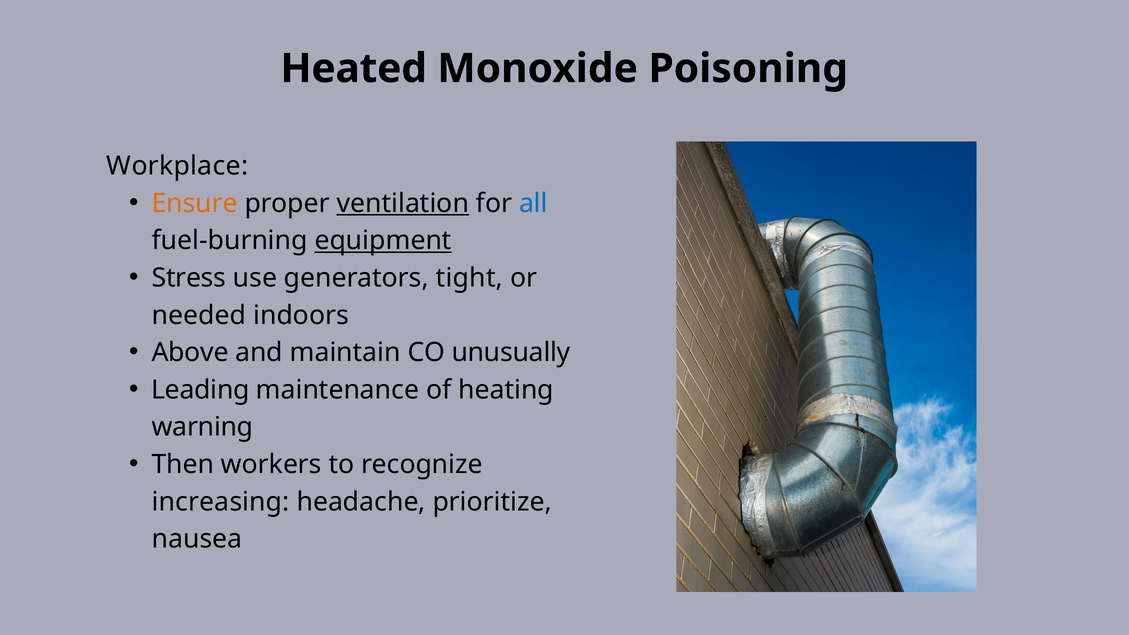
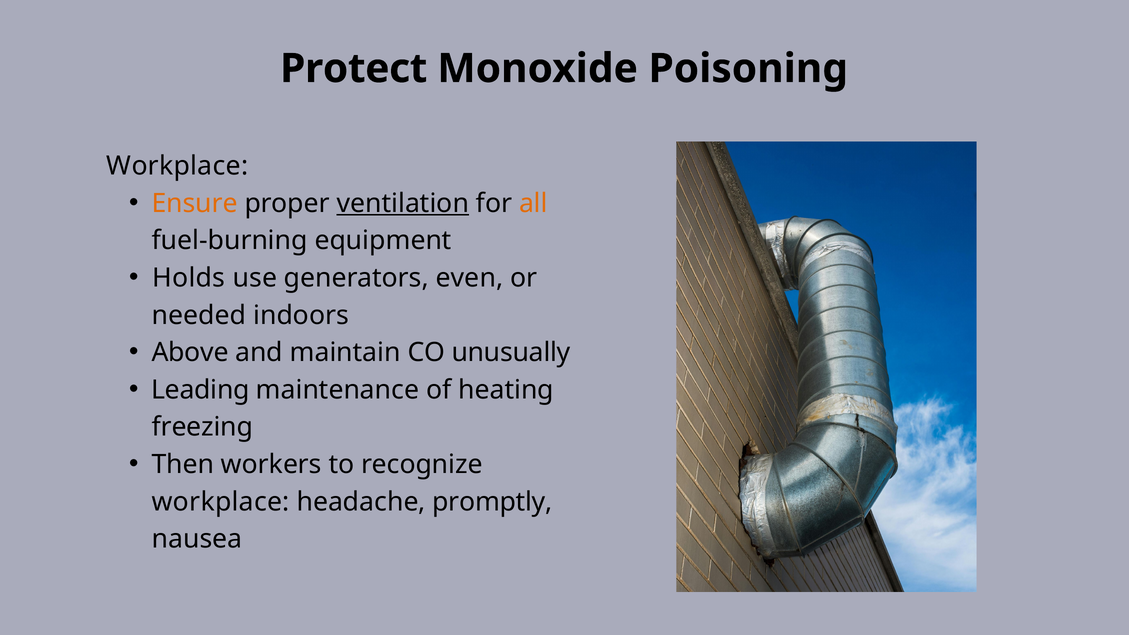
Heated: Heated -> Protect (354, 69)
all colour: blue -> orange (533, 203)
equipment underline: present -> none (383, 241)
Stress: Stress -> Holds (189, 278)
tight: tight -> even (469, 278)
warning: warning -> freezing (202, 427)
increasing: increasing -> workplace (221, 502)
prioritize: prioritize -> promptly (492, 502)
